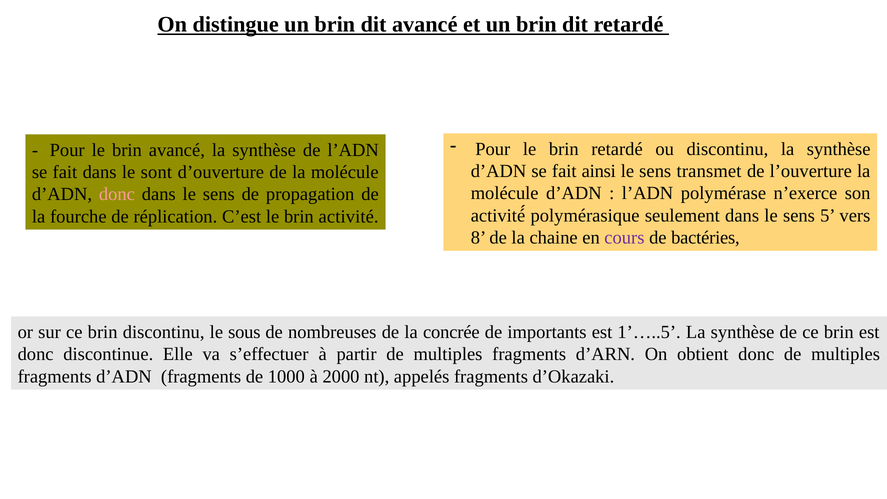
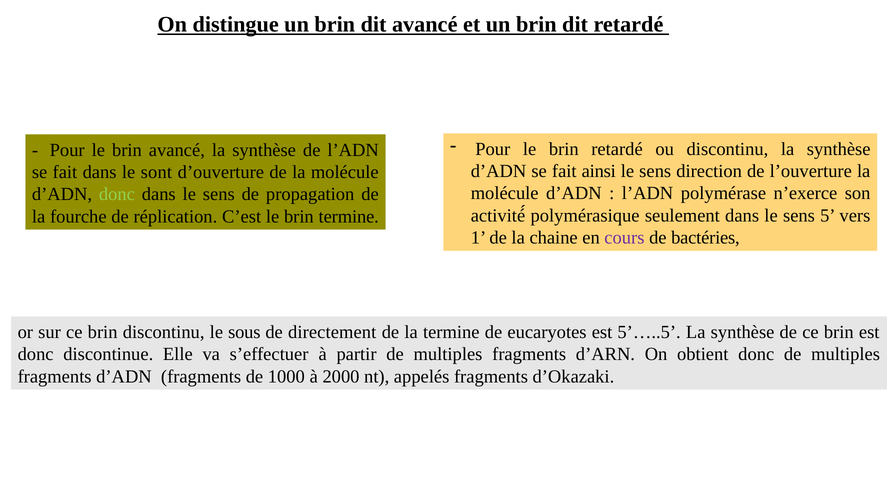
transmet: transmet -> direction (709, 171)
donc colour: pink -> light green (117, 194)
brin activité: activité -> termine (349, 217)
8: 8 -> 1 (478, 238)
nombreuses: nombreuses -> directement (332, 332)
la concrée: concrée -> termine (451, 332)
importants: importants -> eucaryotes (547, 332)
1’…..5: 1’…..5 -> 5’…..5 (649, 332)
